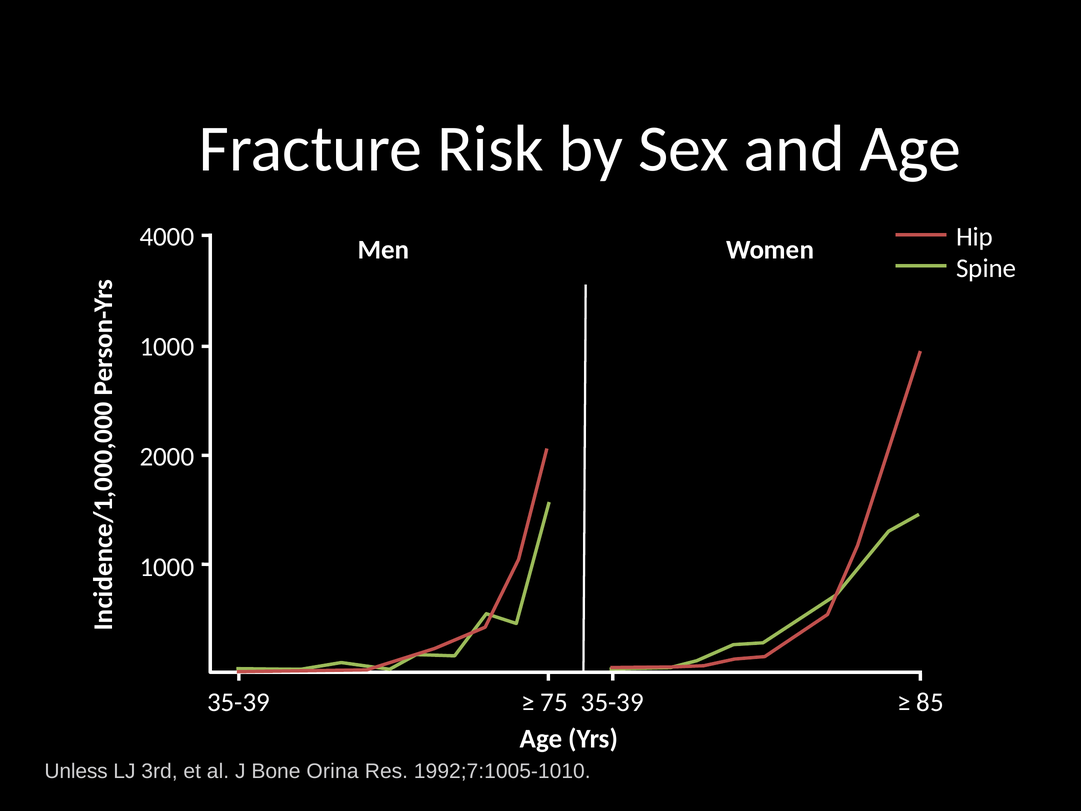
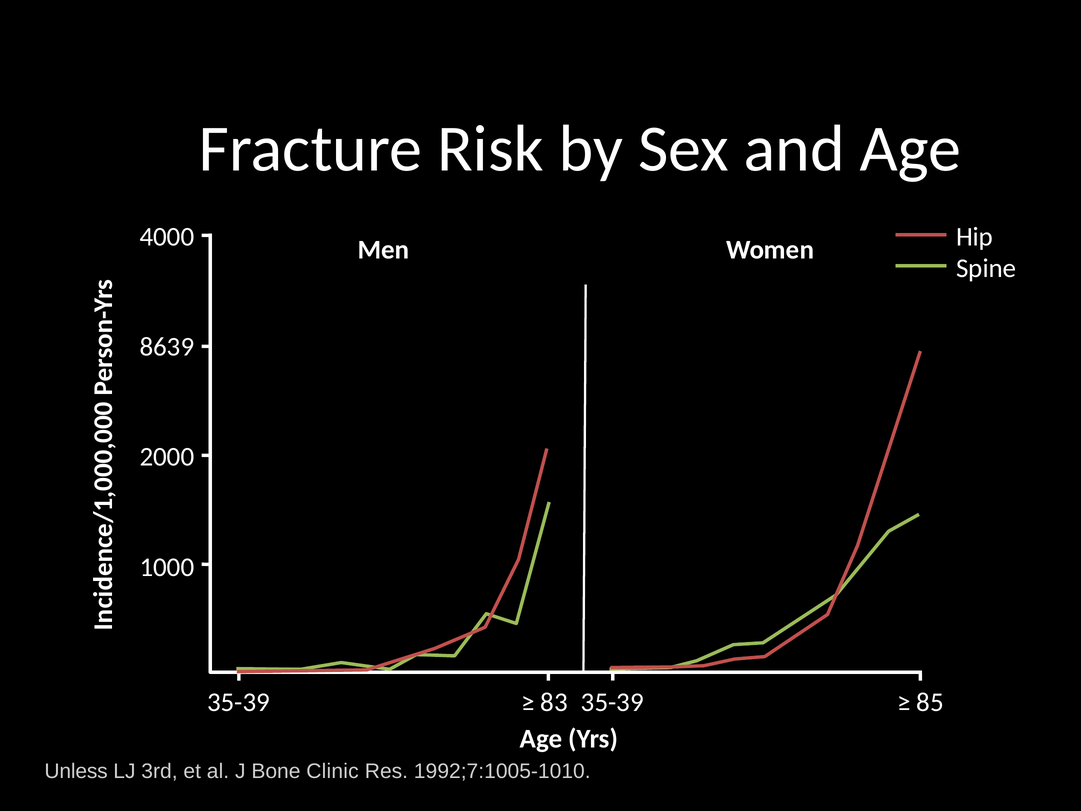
1000: 1000 -> 8639 (167, 347)
75: 75 -> 83 (554, 702)
Orina: Orina -> Clinic (333, 771)
